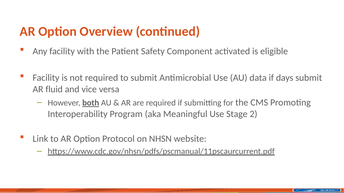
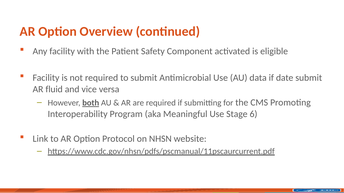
days: days -> date (285, 78)
2: 2 -> 6 (254, 114)
